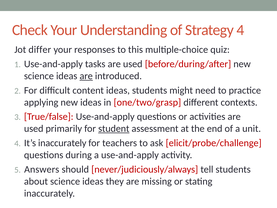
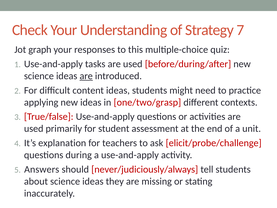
Strategy 4: 4 -> 7 (240, 30)
differ: differ -> graph (40, 50)
student underline: present -> none (114, 129)
It’s inaccurately: inaccurately -> explanation (62, 143)
